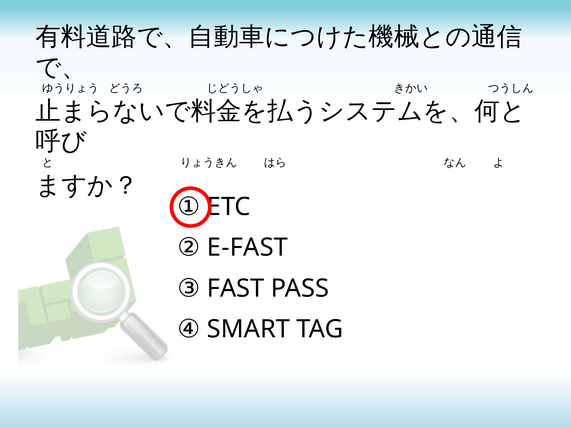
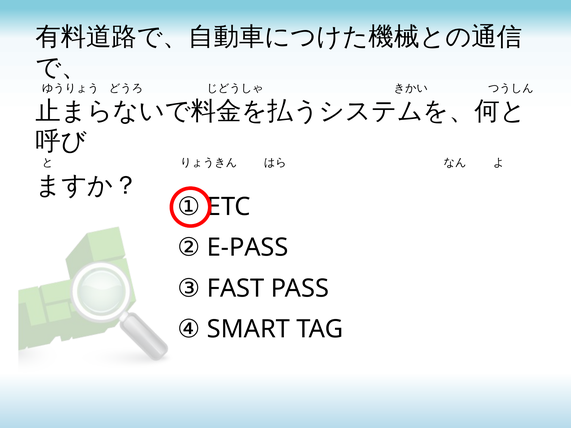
E-FAST: E-FAST -> E-PASS (248, 248)
